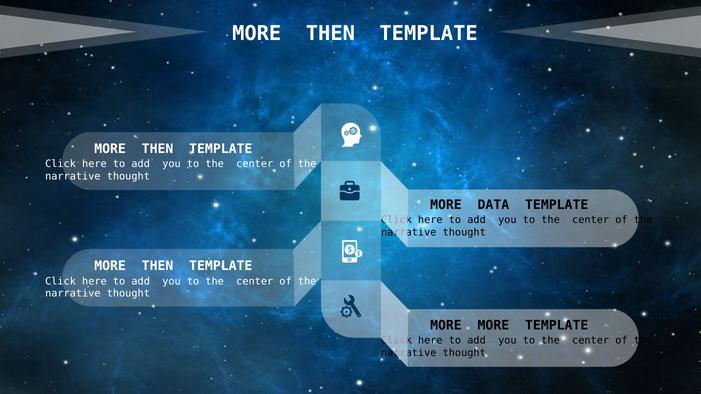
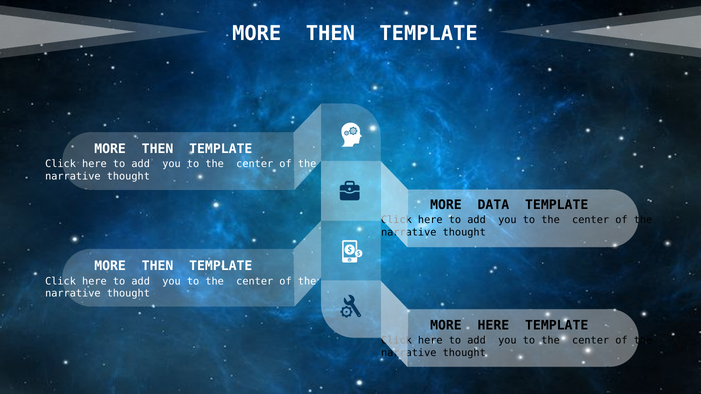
MORE MORE: MORE -> HERE (493, 326)
